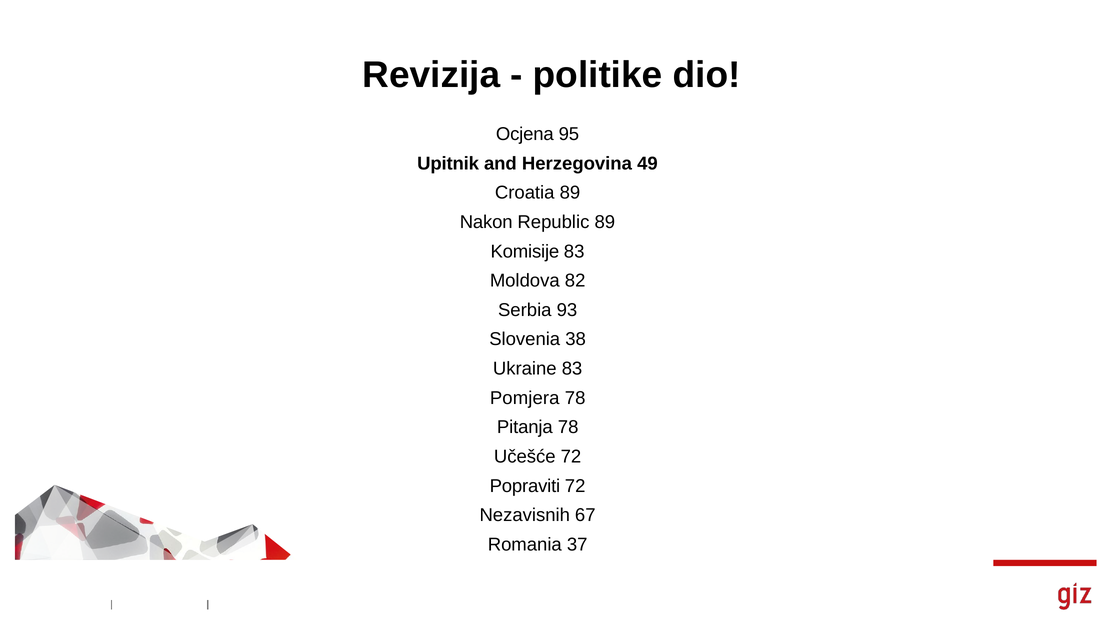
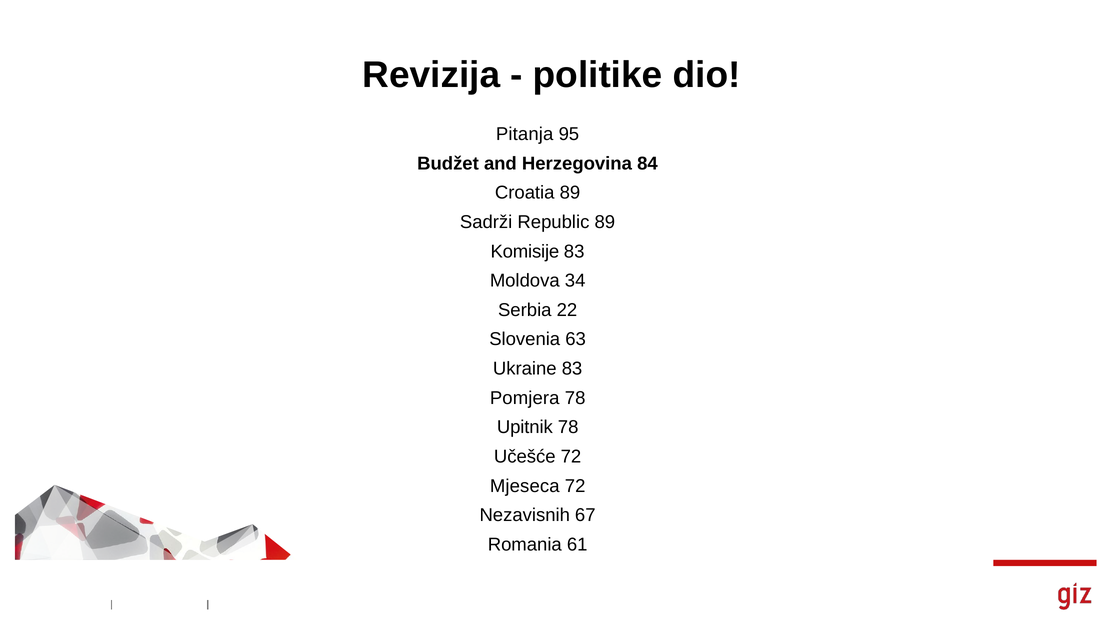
Ocjena: Ocjena -> Pitanja (525, 134)
Upitnik: Upitnik -> Budžet (448, 163)
49: 49 -> 84 (647, 163)
Nakon: Nakon -> Sadrži (486, 222)
82: 82 -> 34 (575, 281)
93: 93 -> 22 (567, 310)
38: 38 -> 63 (576, 339)
Pitanja: Pitanja -> Upitnik (525, 427)
Popraviti: Popraviti -> Mjeseca (525, 486)
37: 37 -> 61 (577, 544)
